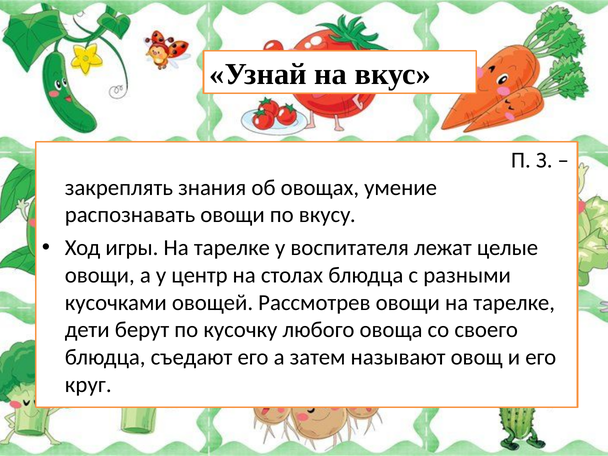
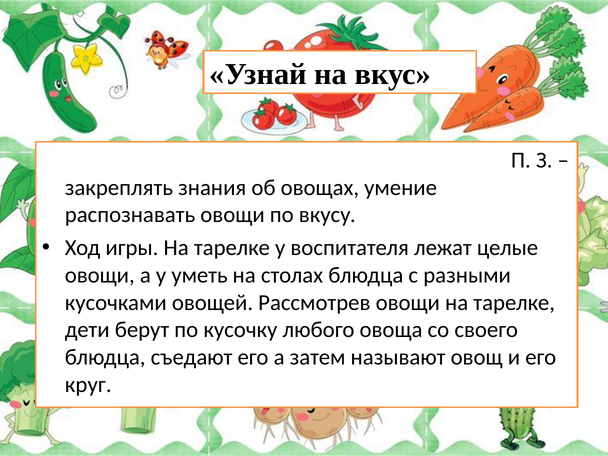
центр: центр -> уметь (200, 275)
